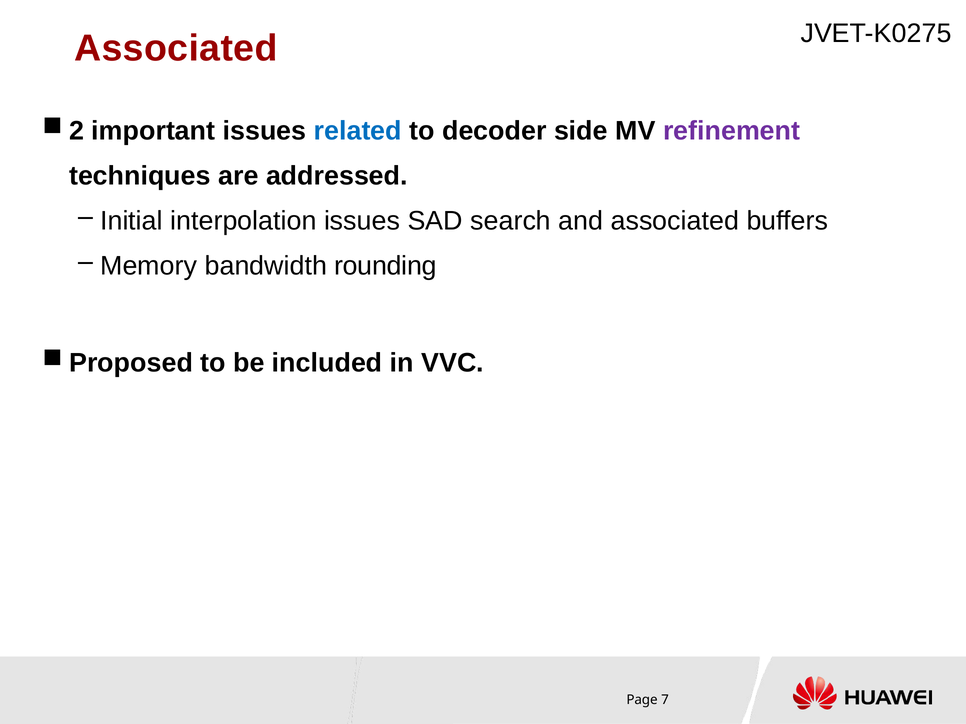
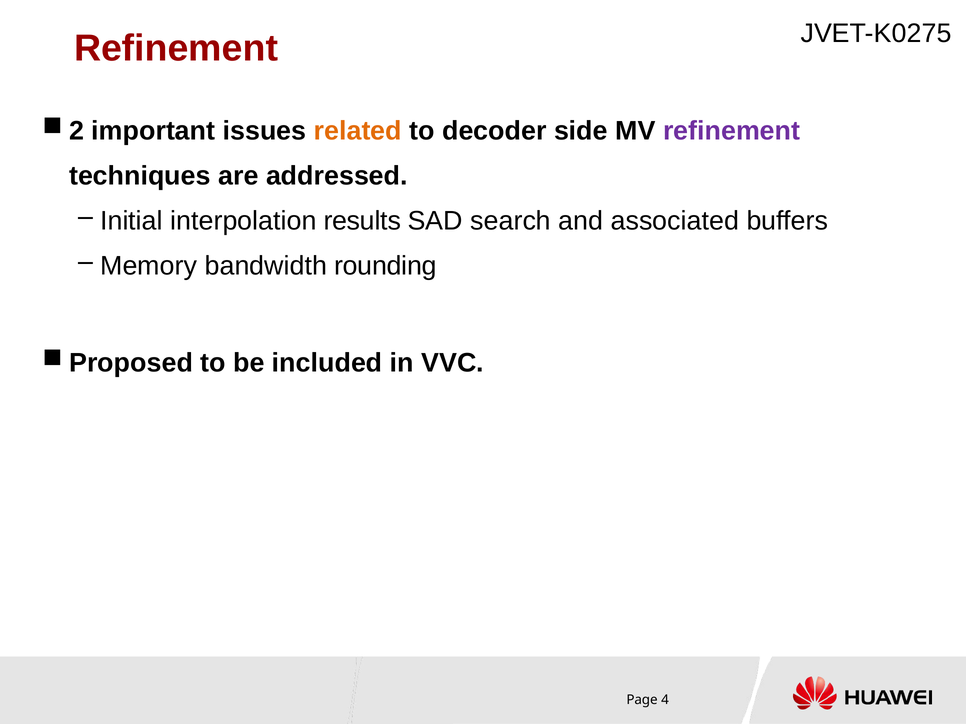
Associated: Associated -> Refinement (176, 48)
related colour: blue -> orange (358, 131)
interpolation issues: issues -> results (362, 221)
7: 7 -> 4 (665, 700)
